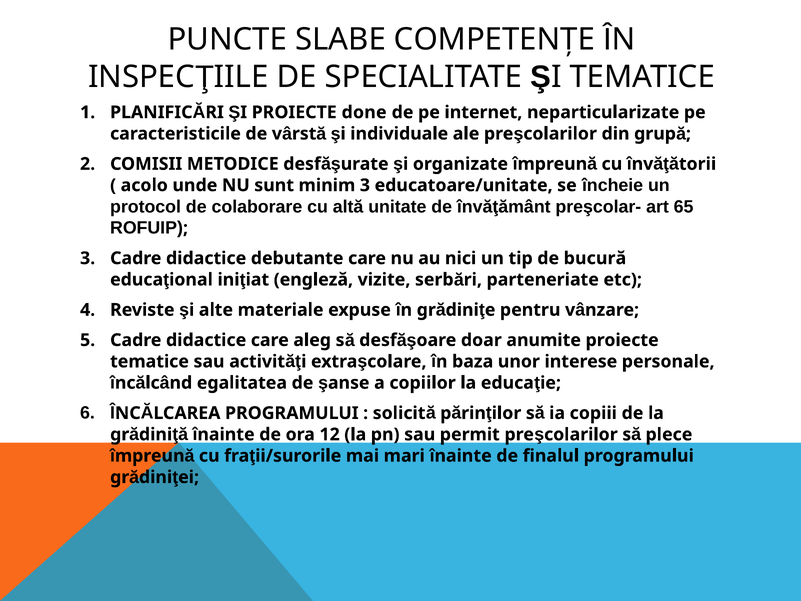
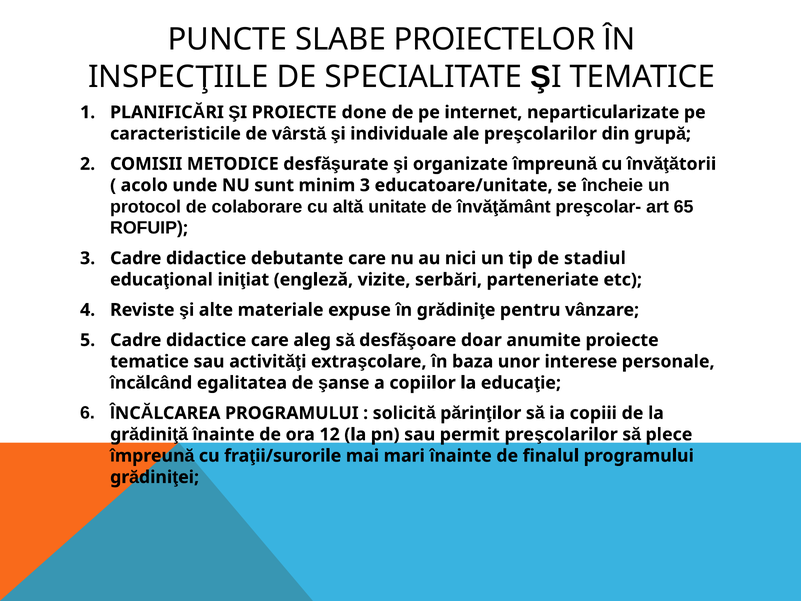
COMPETENŢE: COMPETENŢE -> PROIECTELOR (495, 39)
bucură: bucură -> stadiul (595, 258)
